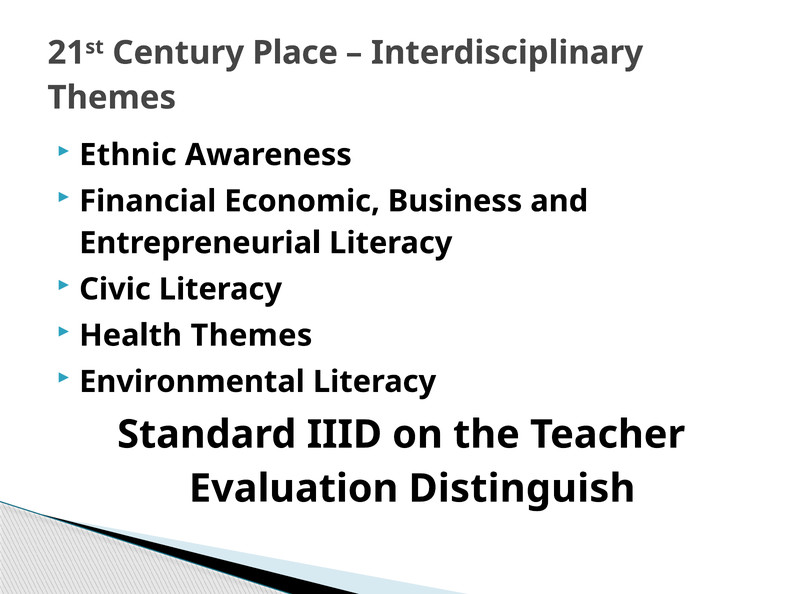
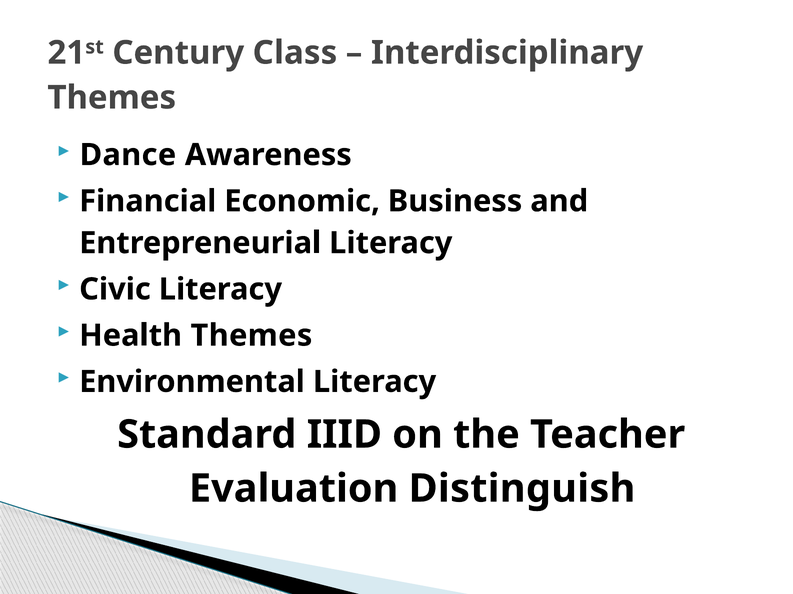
Place: Place -> Class (295, 53)
Ethnic: Ethnic -> Dance (128, 155)
